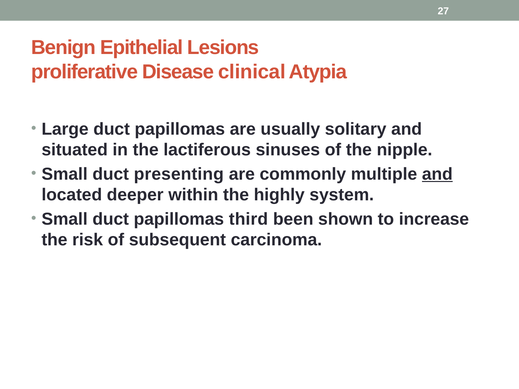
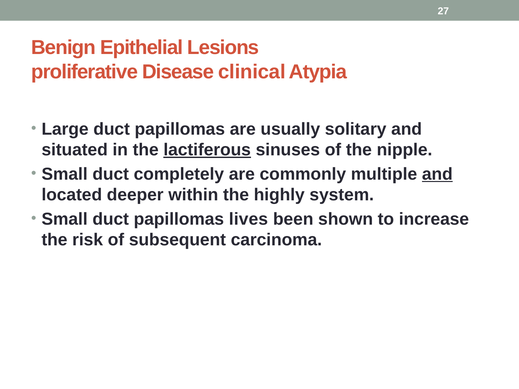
lactiferous underline: none -> present (207, 150)
presenting: presenting -> completely (179, 174)
third: third -> lives (248, 219)
